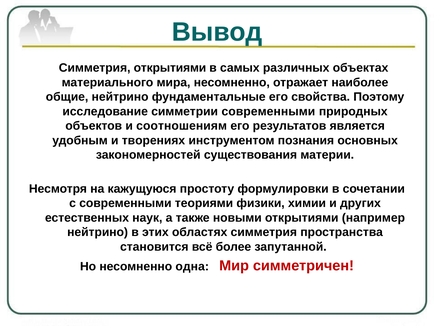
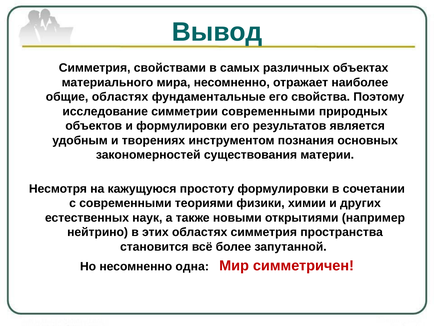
Симметрия открытиями: открытиями -> свойствами (170, 68)
общие нейтрино: нейтрино -> областях (120, 97)
и соотношениям: соотношениям -> формулировки (182, 126)
